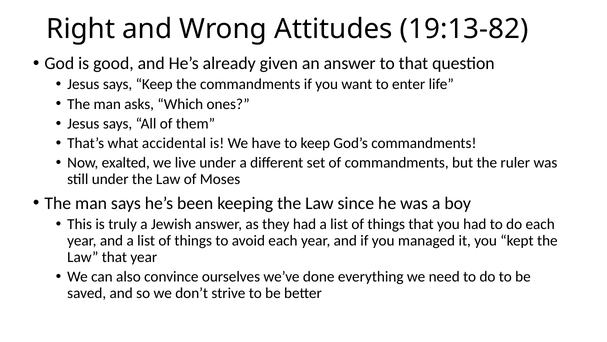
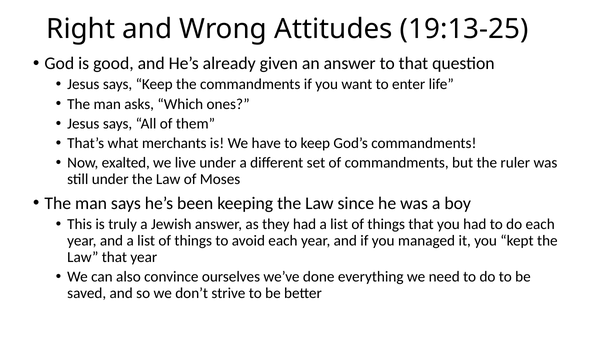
19:13-82: 19:13-82 -> 19:13-25 (464, 29)
accidental: accidental -> merchants (174, 143)
